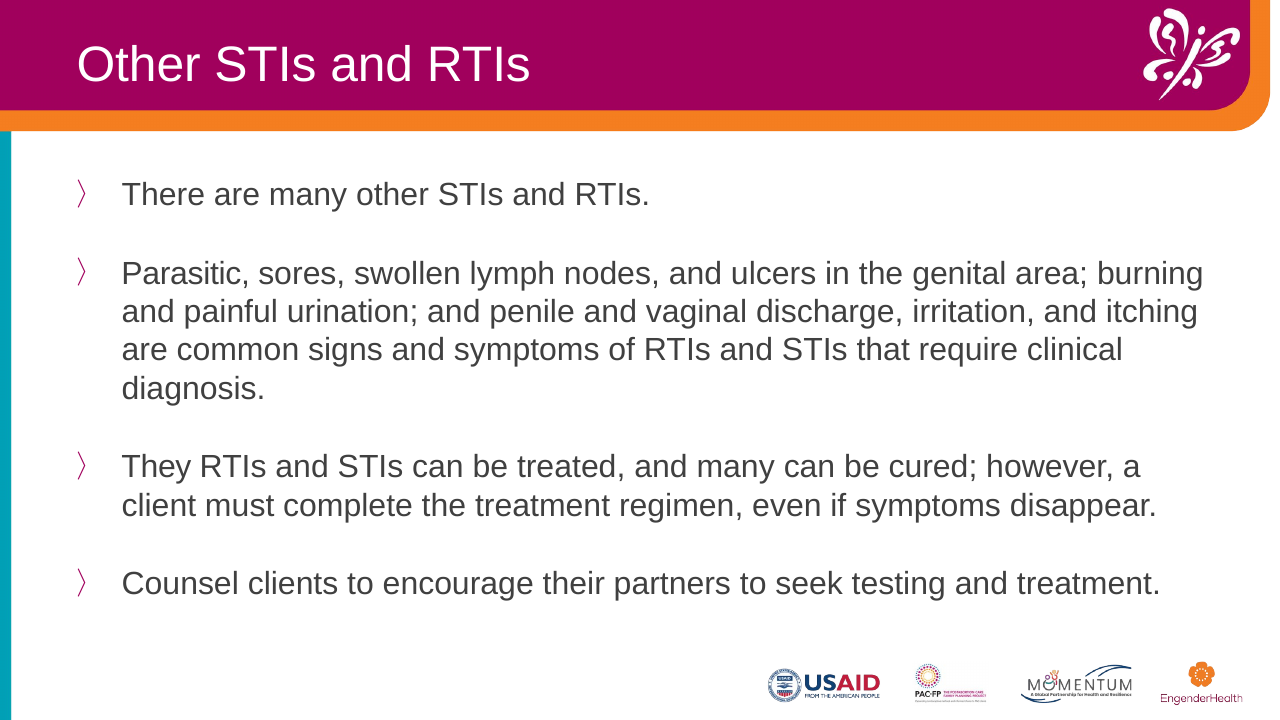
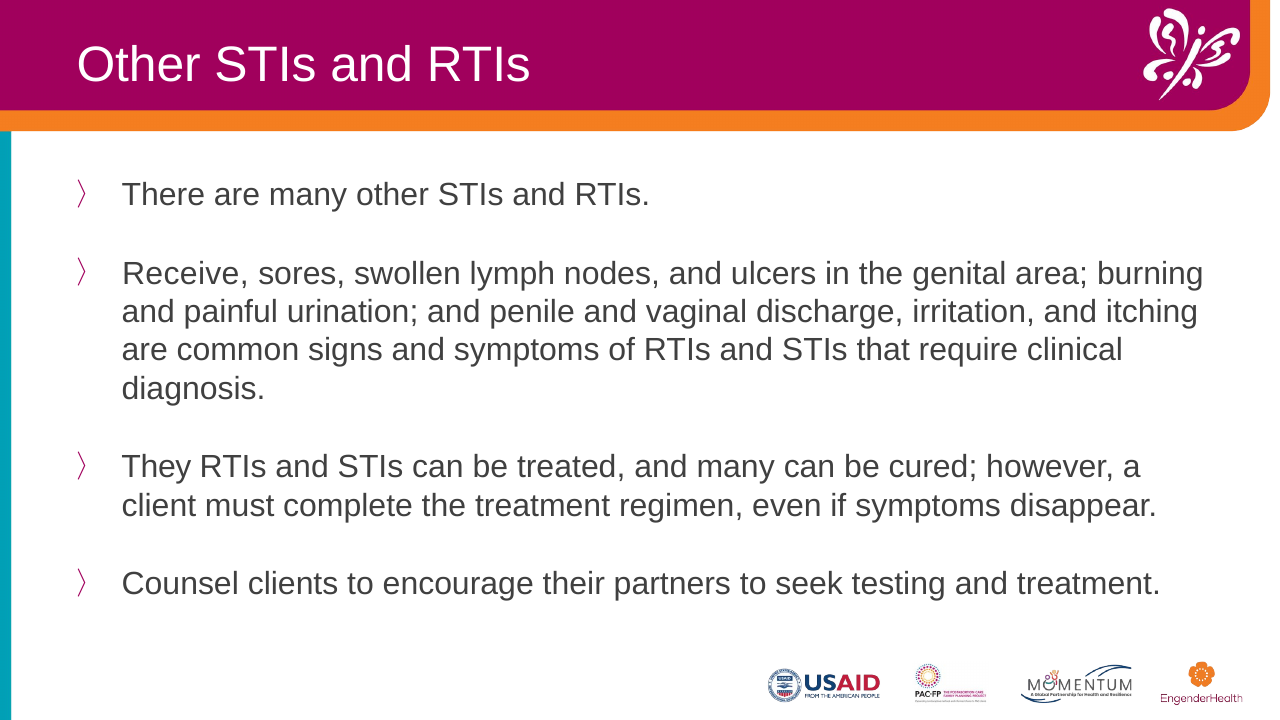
Parasitic: Parasitic -> Receive (185, 274)
